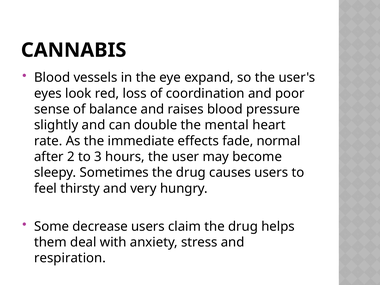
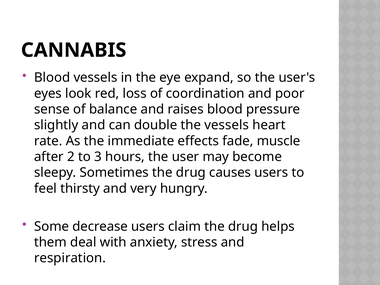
the mental: mental -> vessels (227, 125)
normal: normal -> muscle (279, 141)
